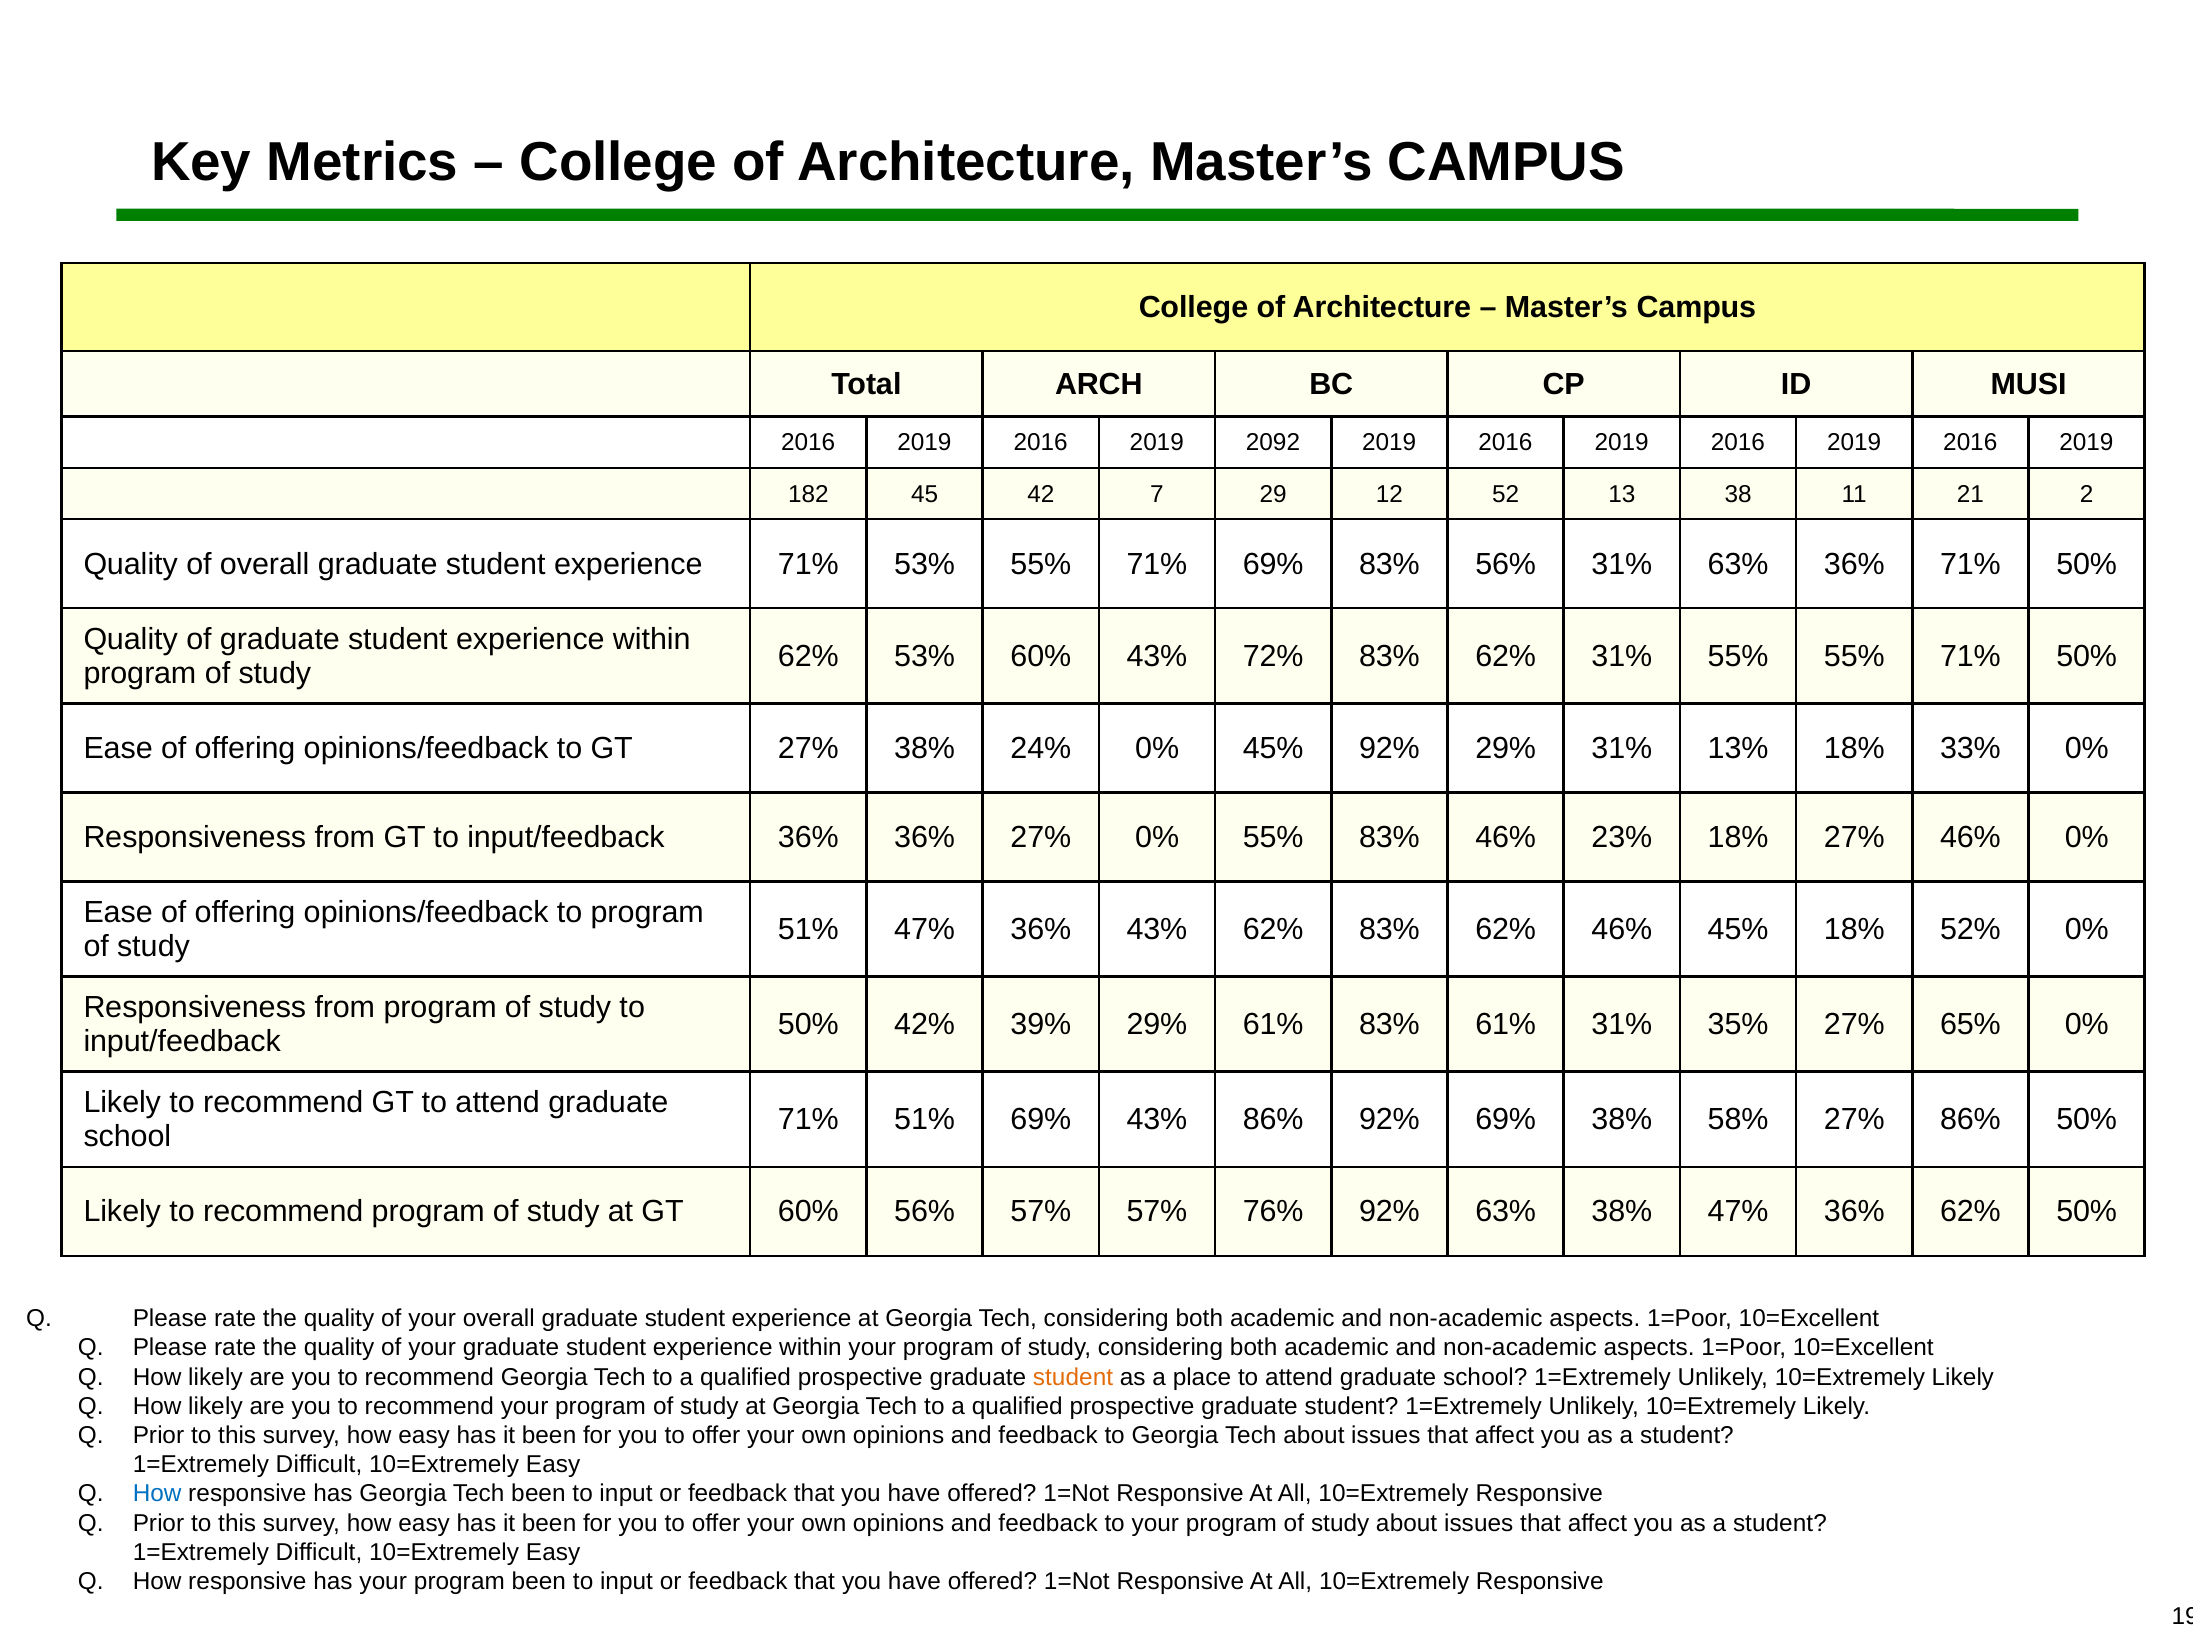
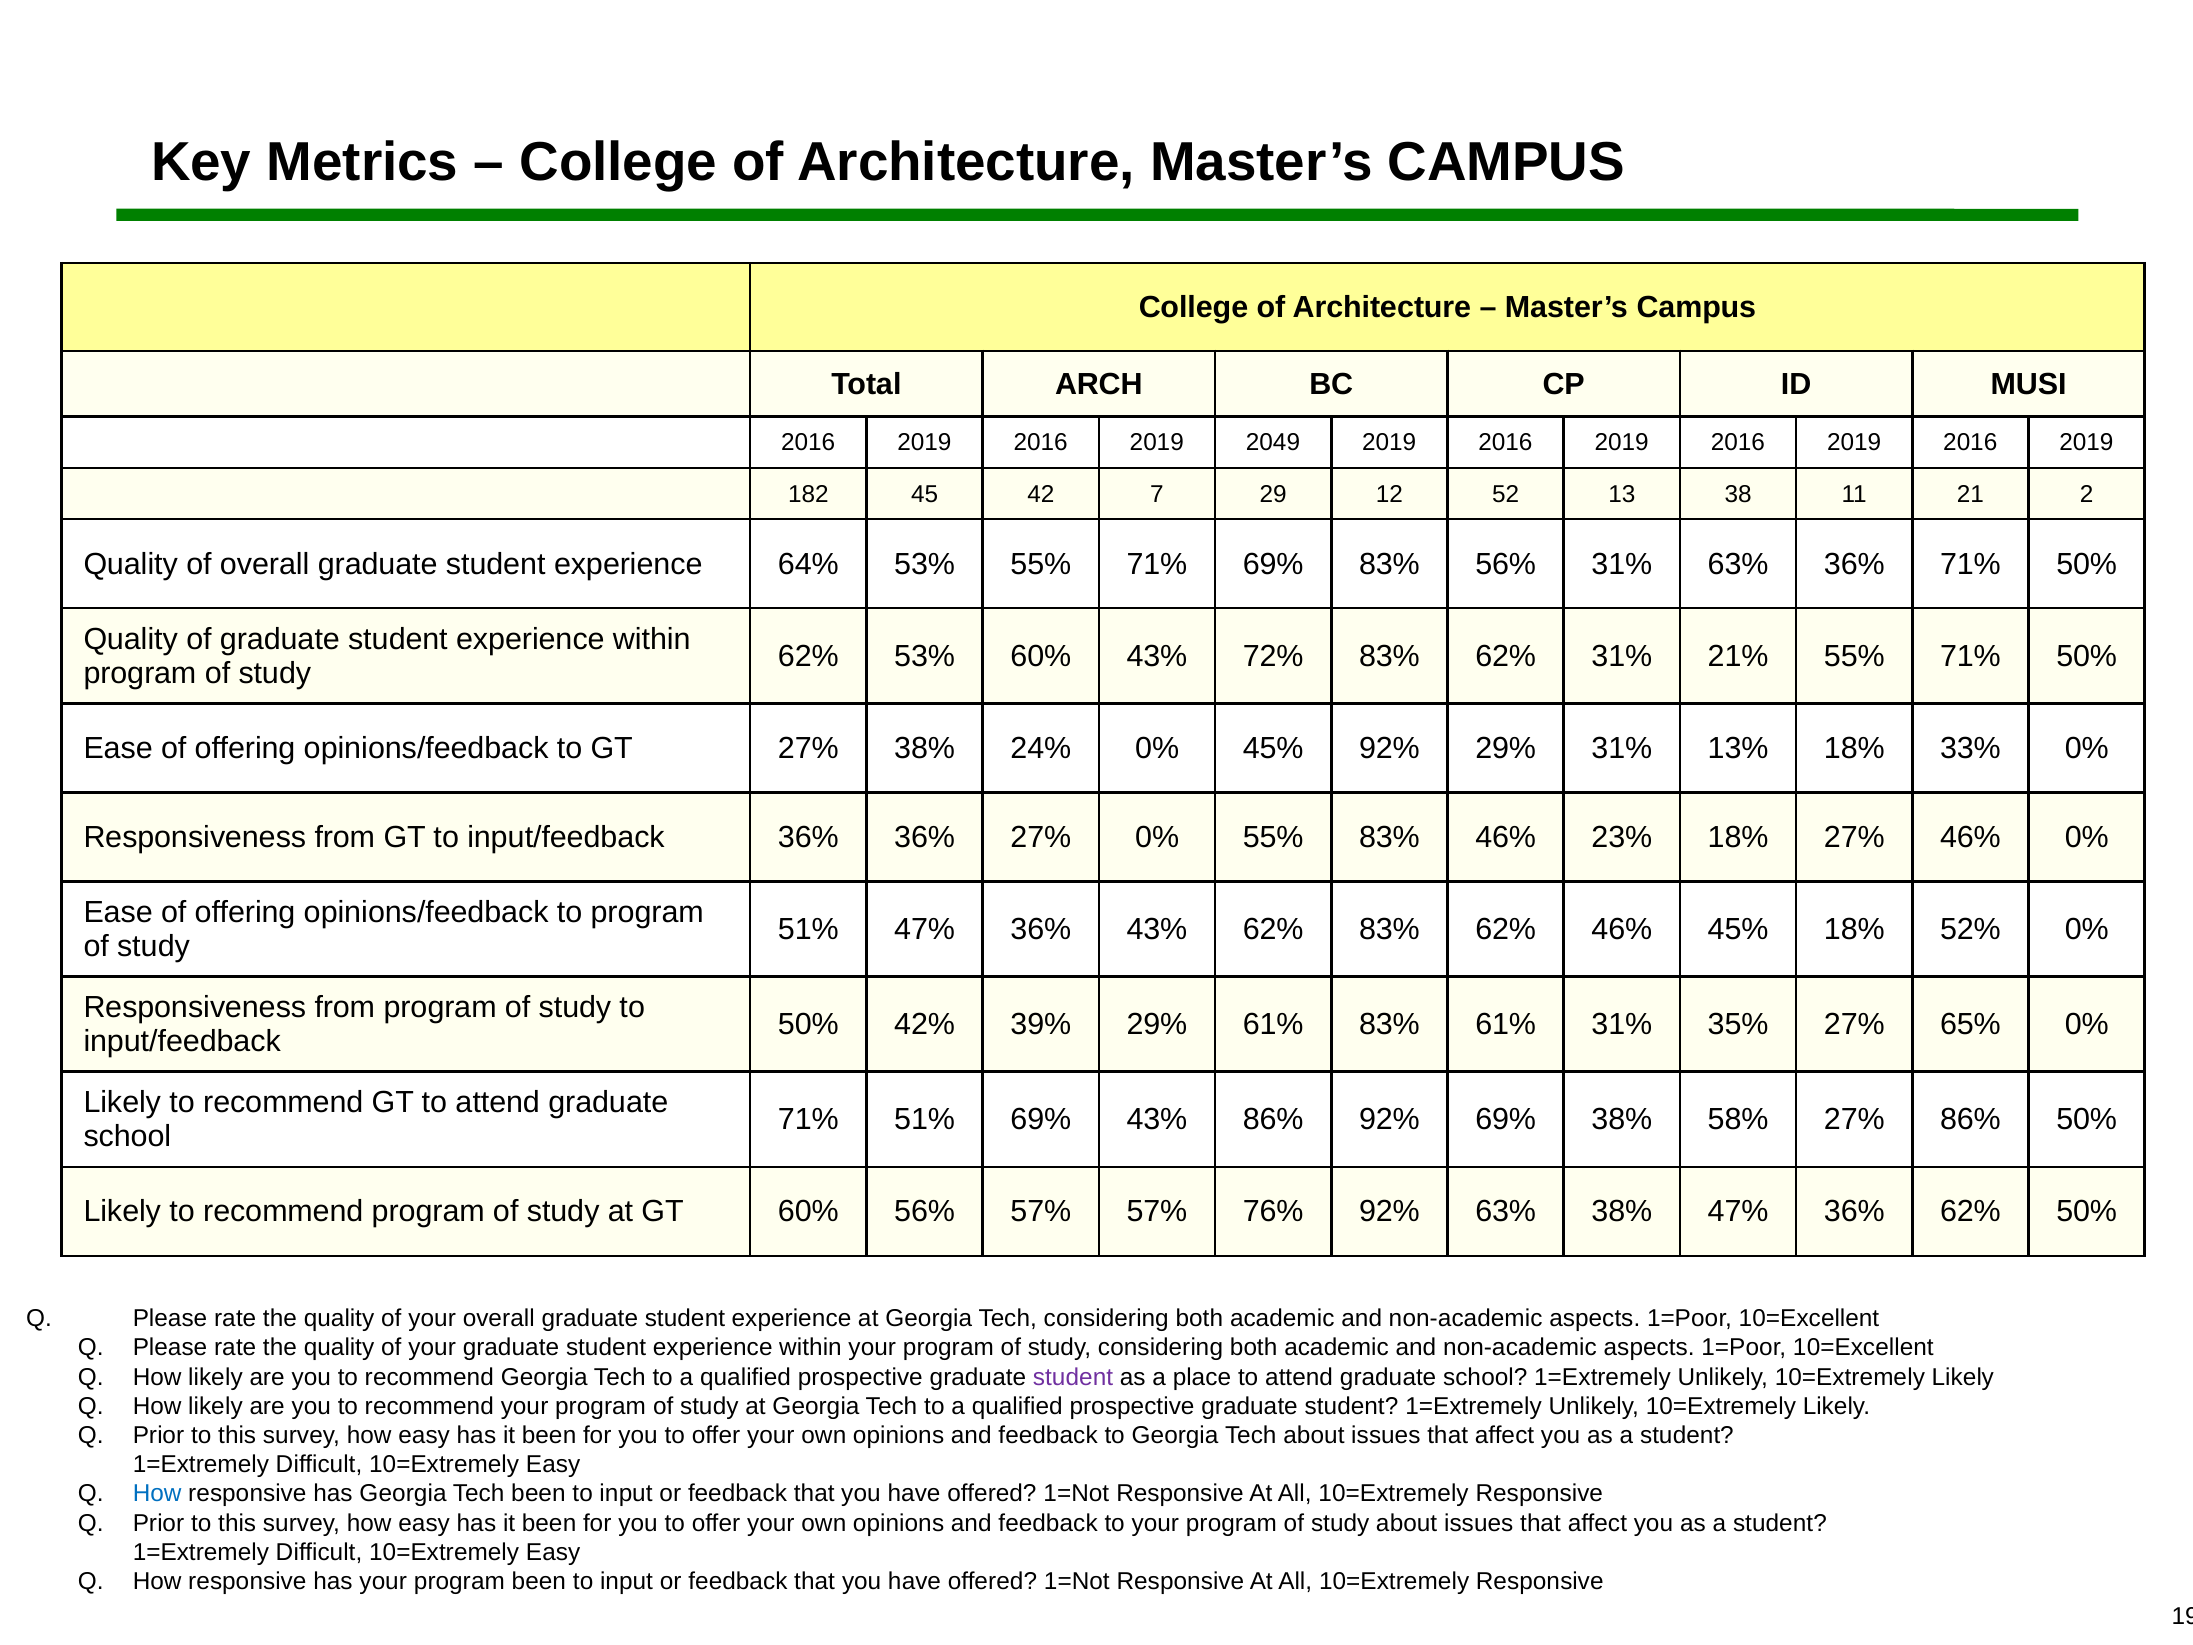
2092: 2092 -> 2049 (1273, 443)
experience 71%: 71% -> 64% (808, 564)
31% 55%: 55% -> 21% (1738, 656)
student colour: orange -> purple (1073, 1377)
